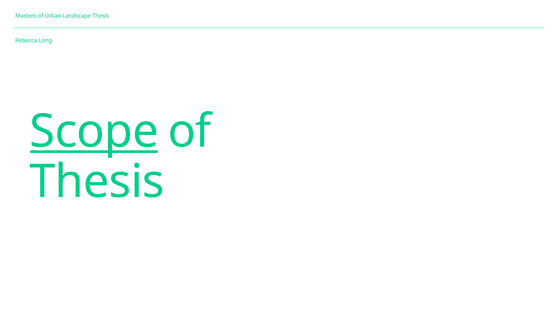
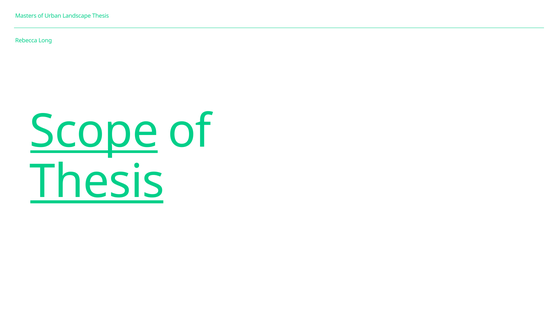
Thesis underline: none -> present (97, 182)
